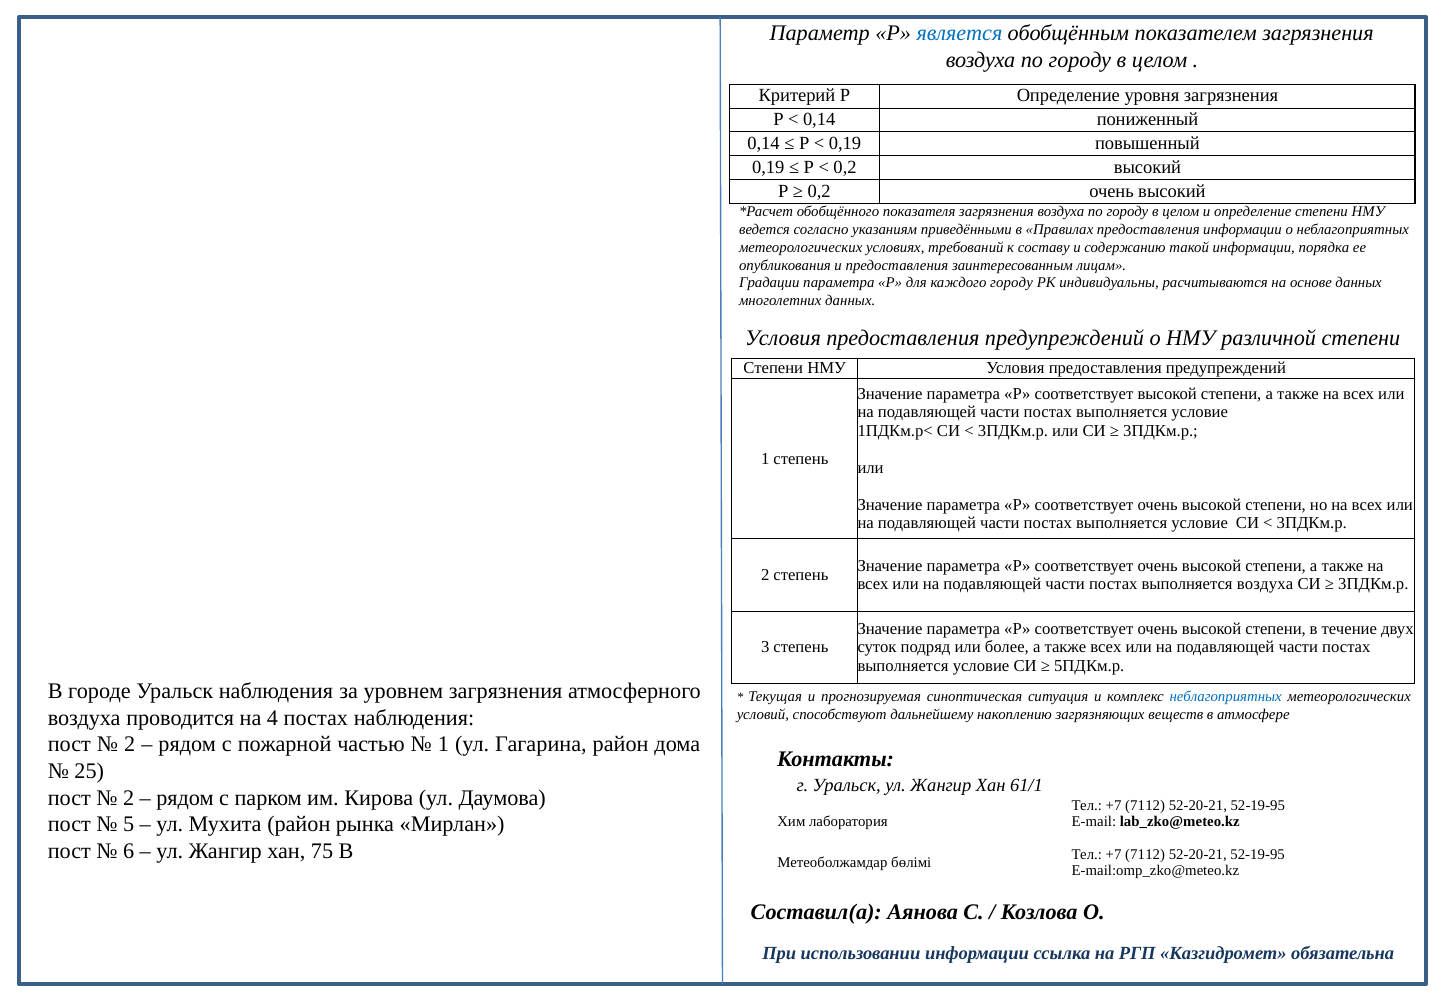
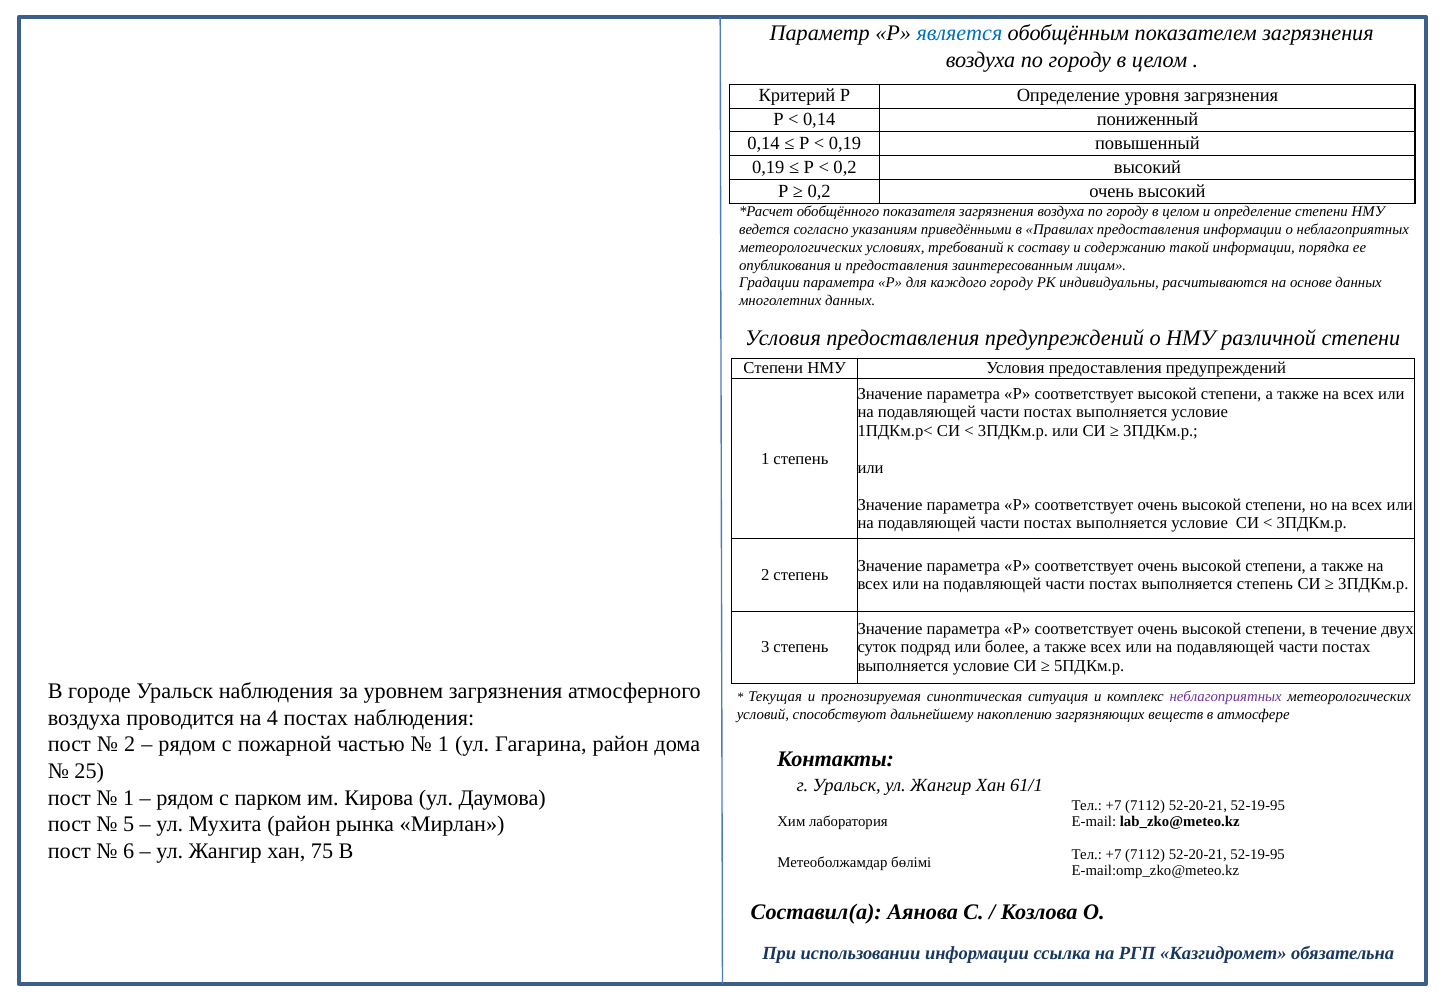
выполняется воздуха: воздуха -> степень (1265, 584)
неблагоприятных colour: blue -> purple (1226, 697)
2: 2 -> 1 (129, 797)
